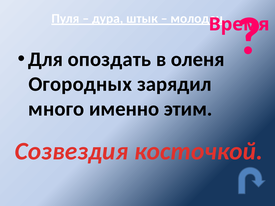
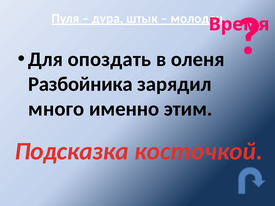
Огородных: Огородных -> Разбойника (80, 84)
Созвездия: Созвездия -> Подсказка (72, 151)
